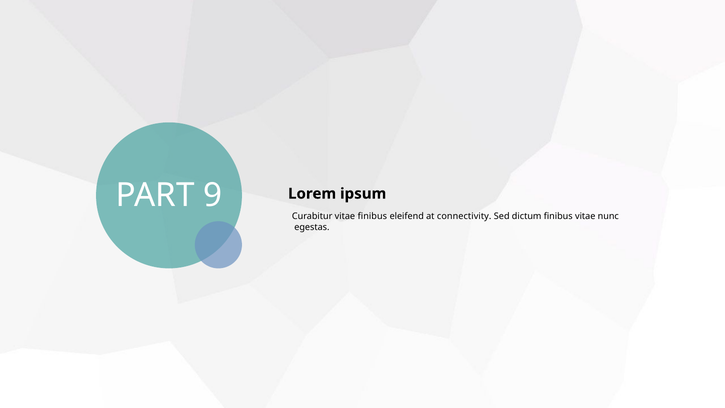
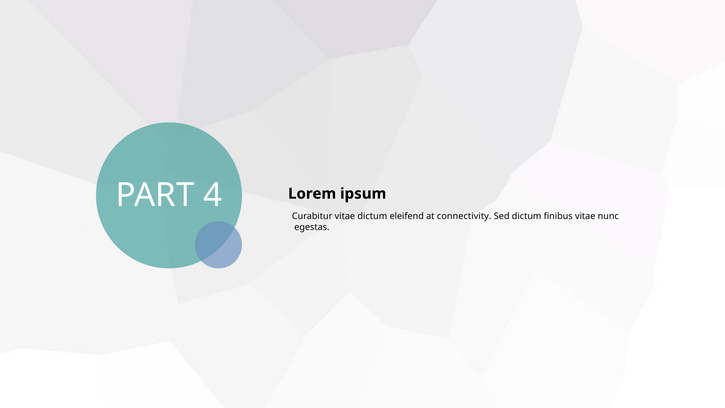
9: 9 -> 4 (213, 195)
vitae finibus: finibus -> dictum (372, 216)
